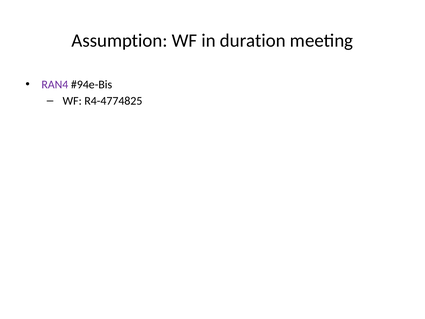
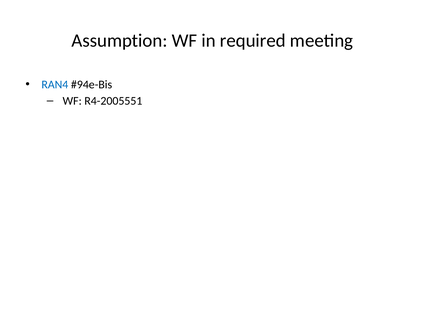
duration: duration -> required (253, 41)
RAN4 colour: purple -> blue (55, 84)
R4-4774825: R4-4774825 -> R4-2005551 (113, 101)
